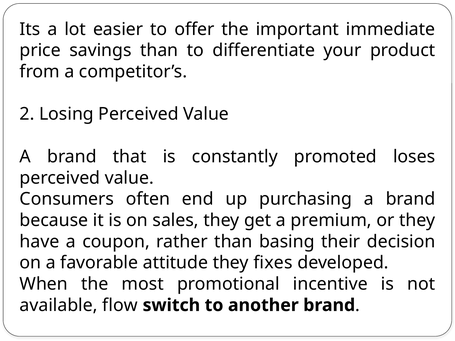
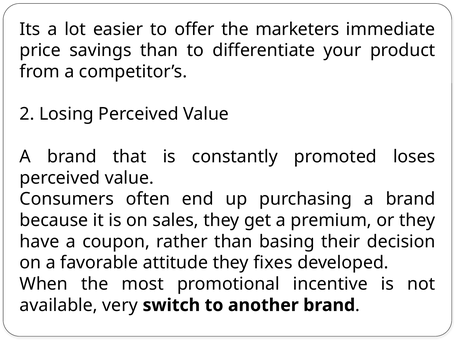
important: important -> marketers (297, 29)
flow: flow -> very (120, 305)
